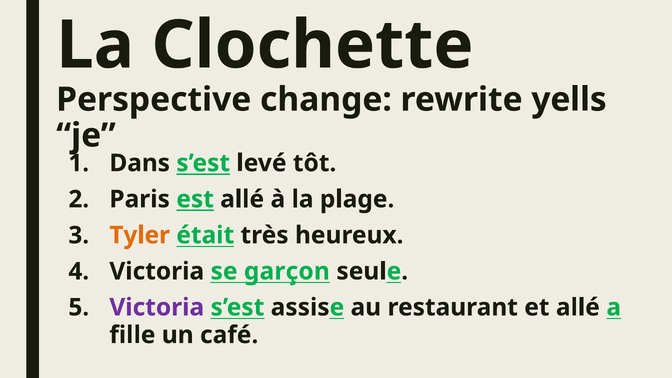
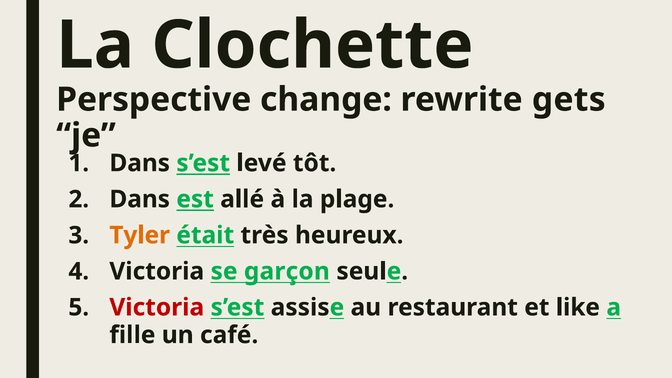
yells: yells -> gets (569, 100)
Paris: Paris -> Dans (140, 199)
Victoria colour: purple -> red (157, 307)
et allé: allé -> like (578, 307)
